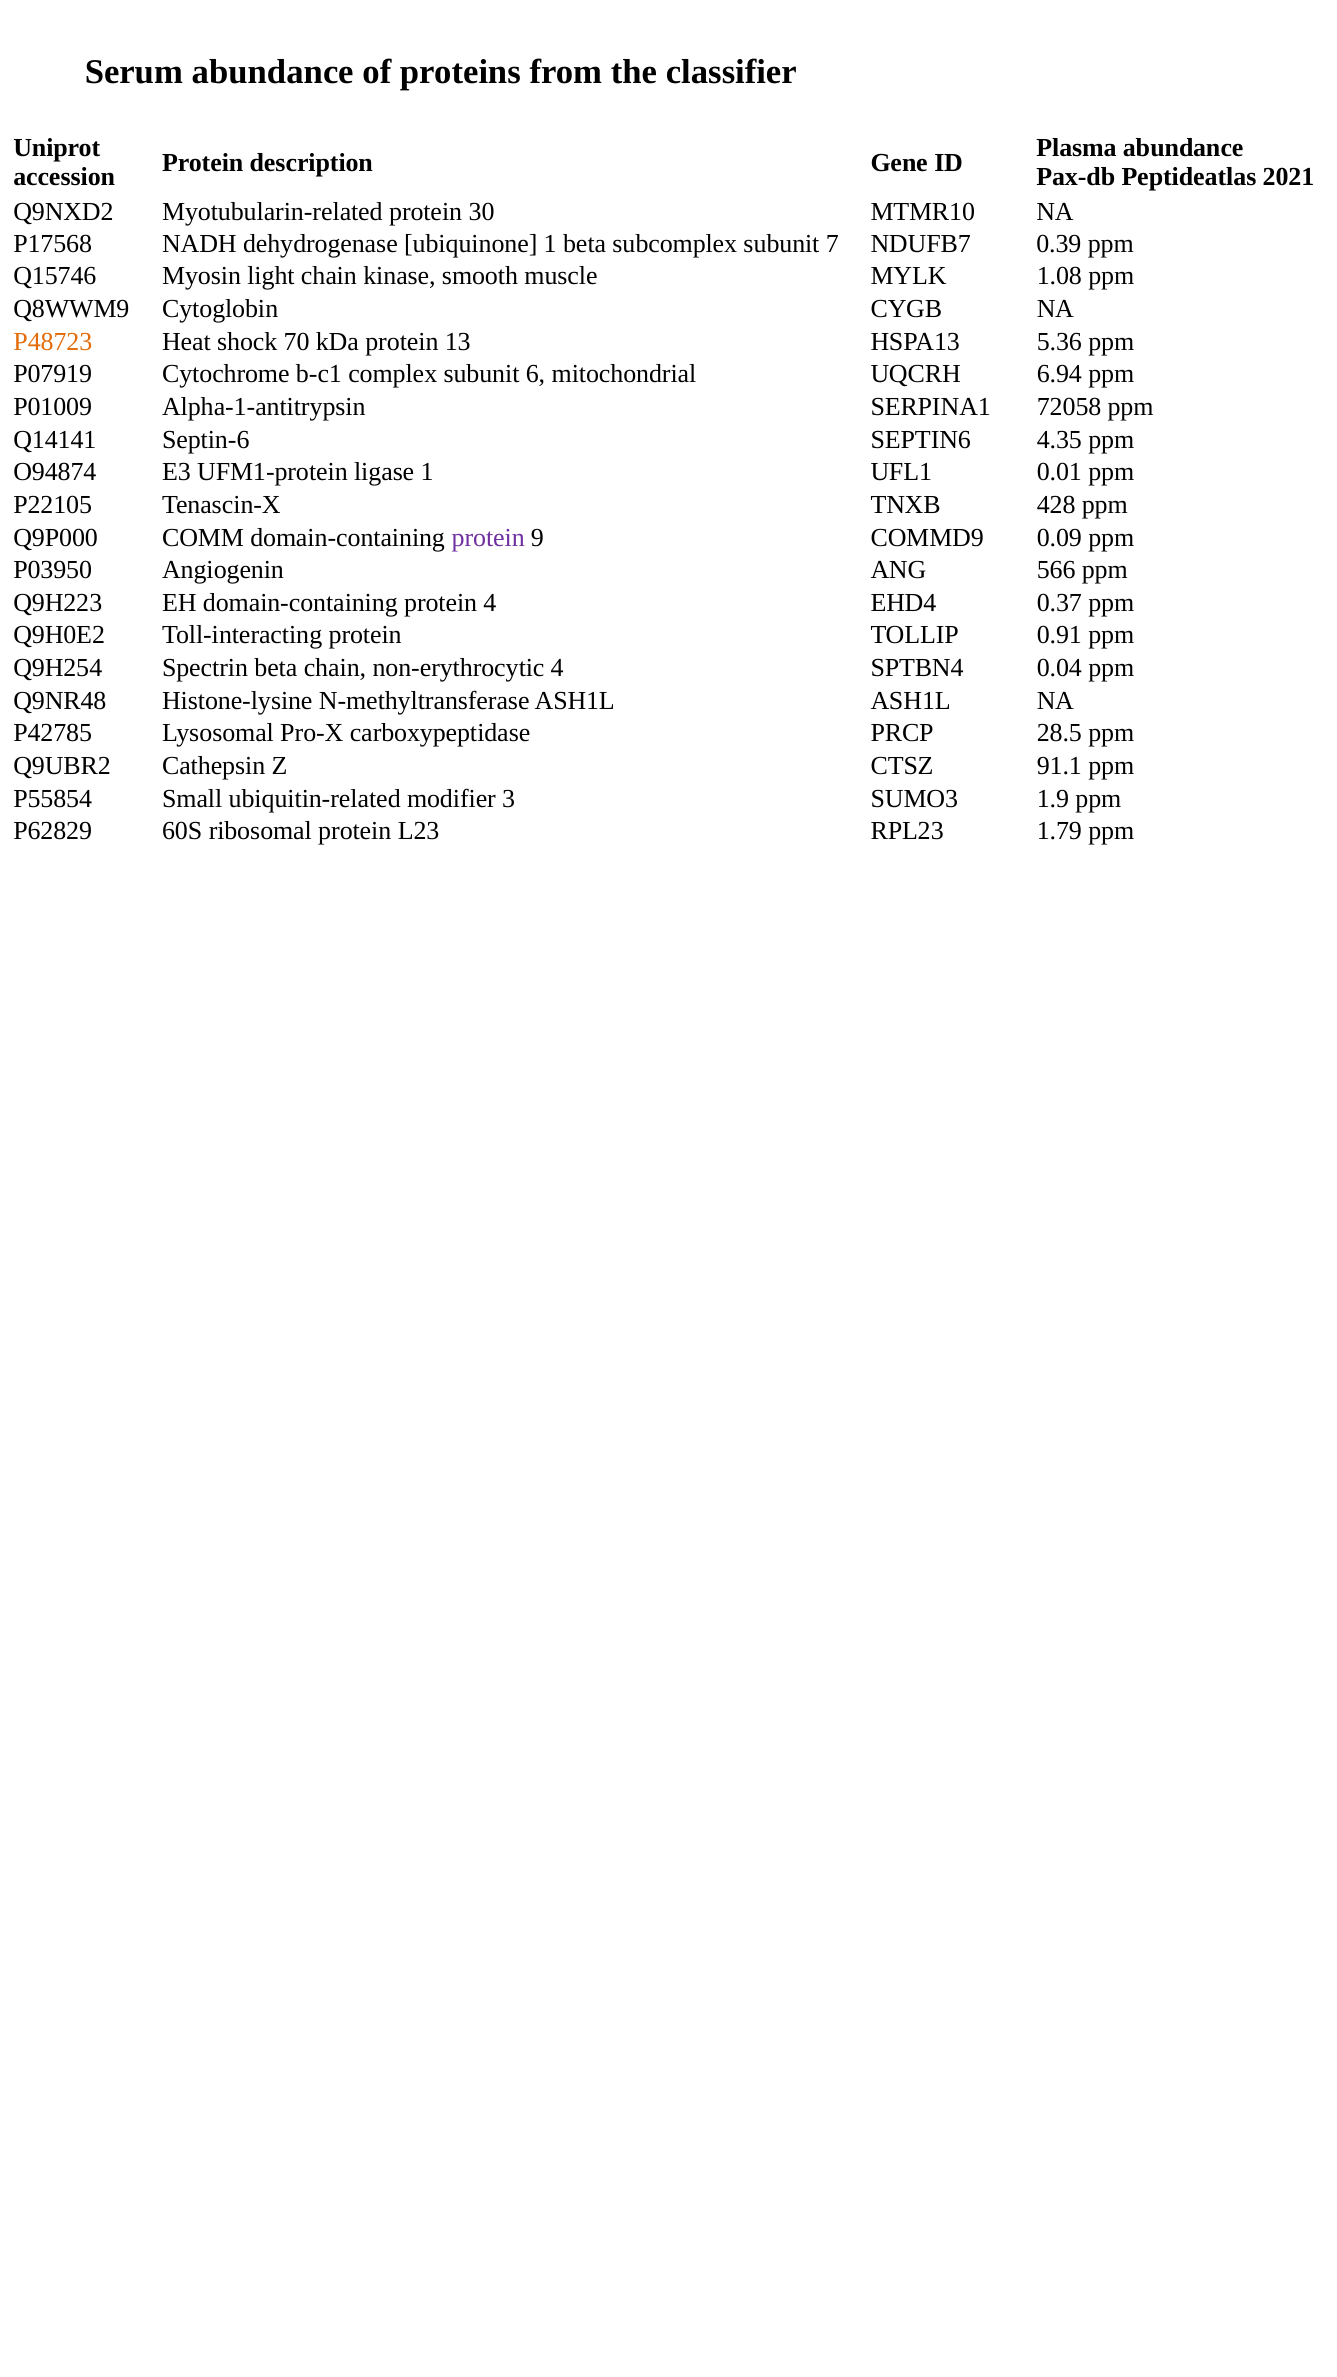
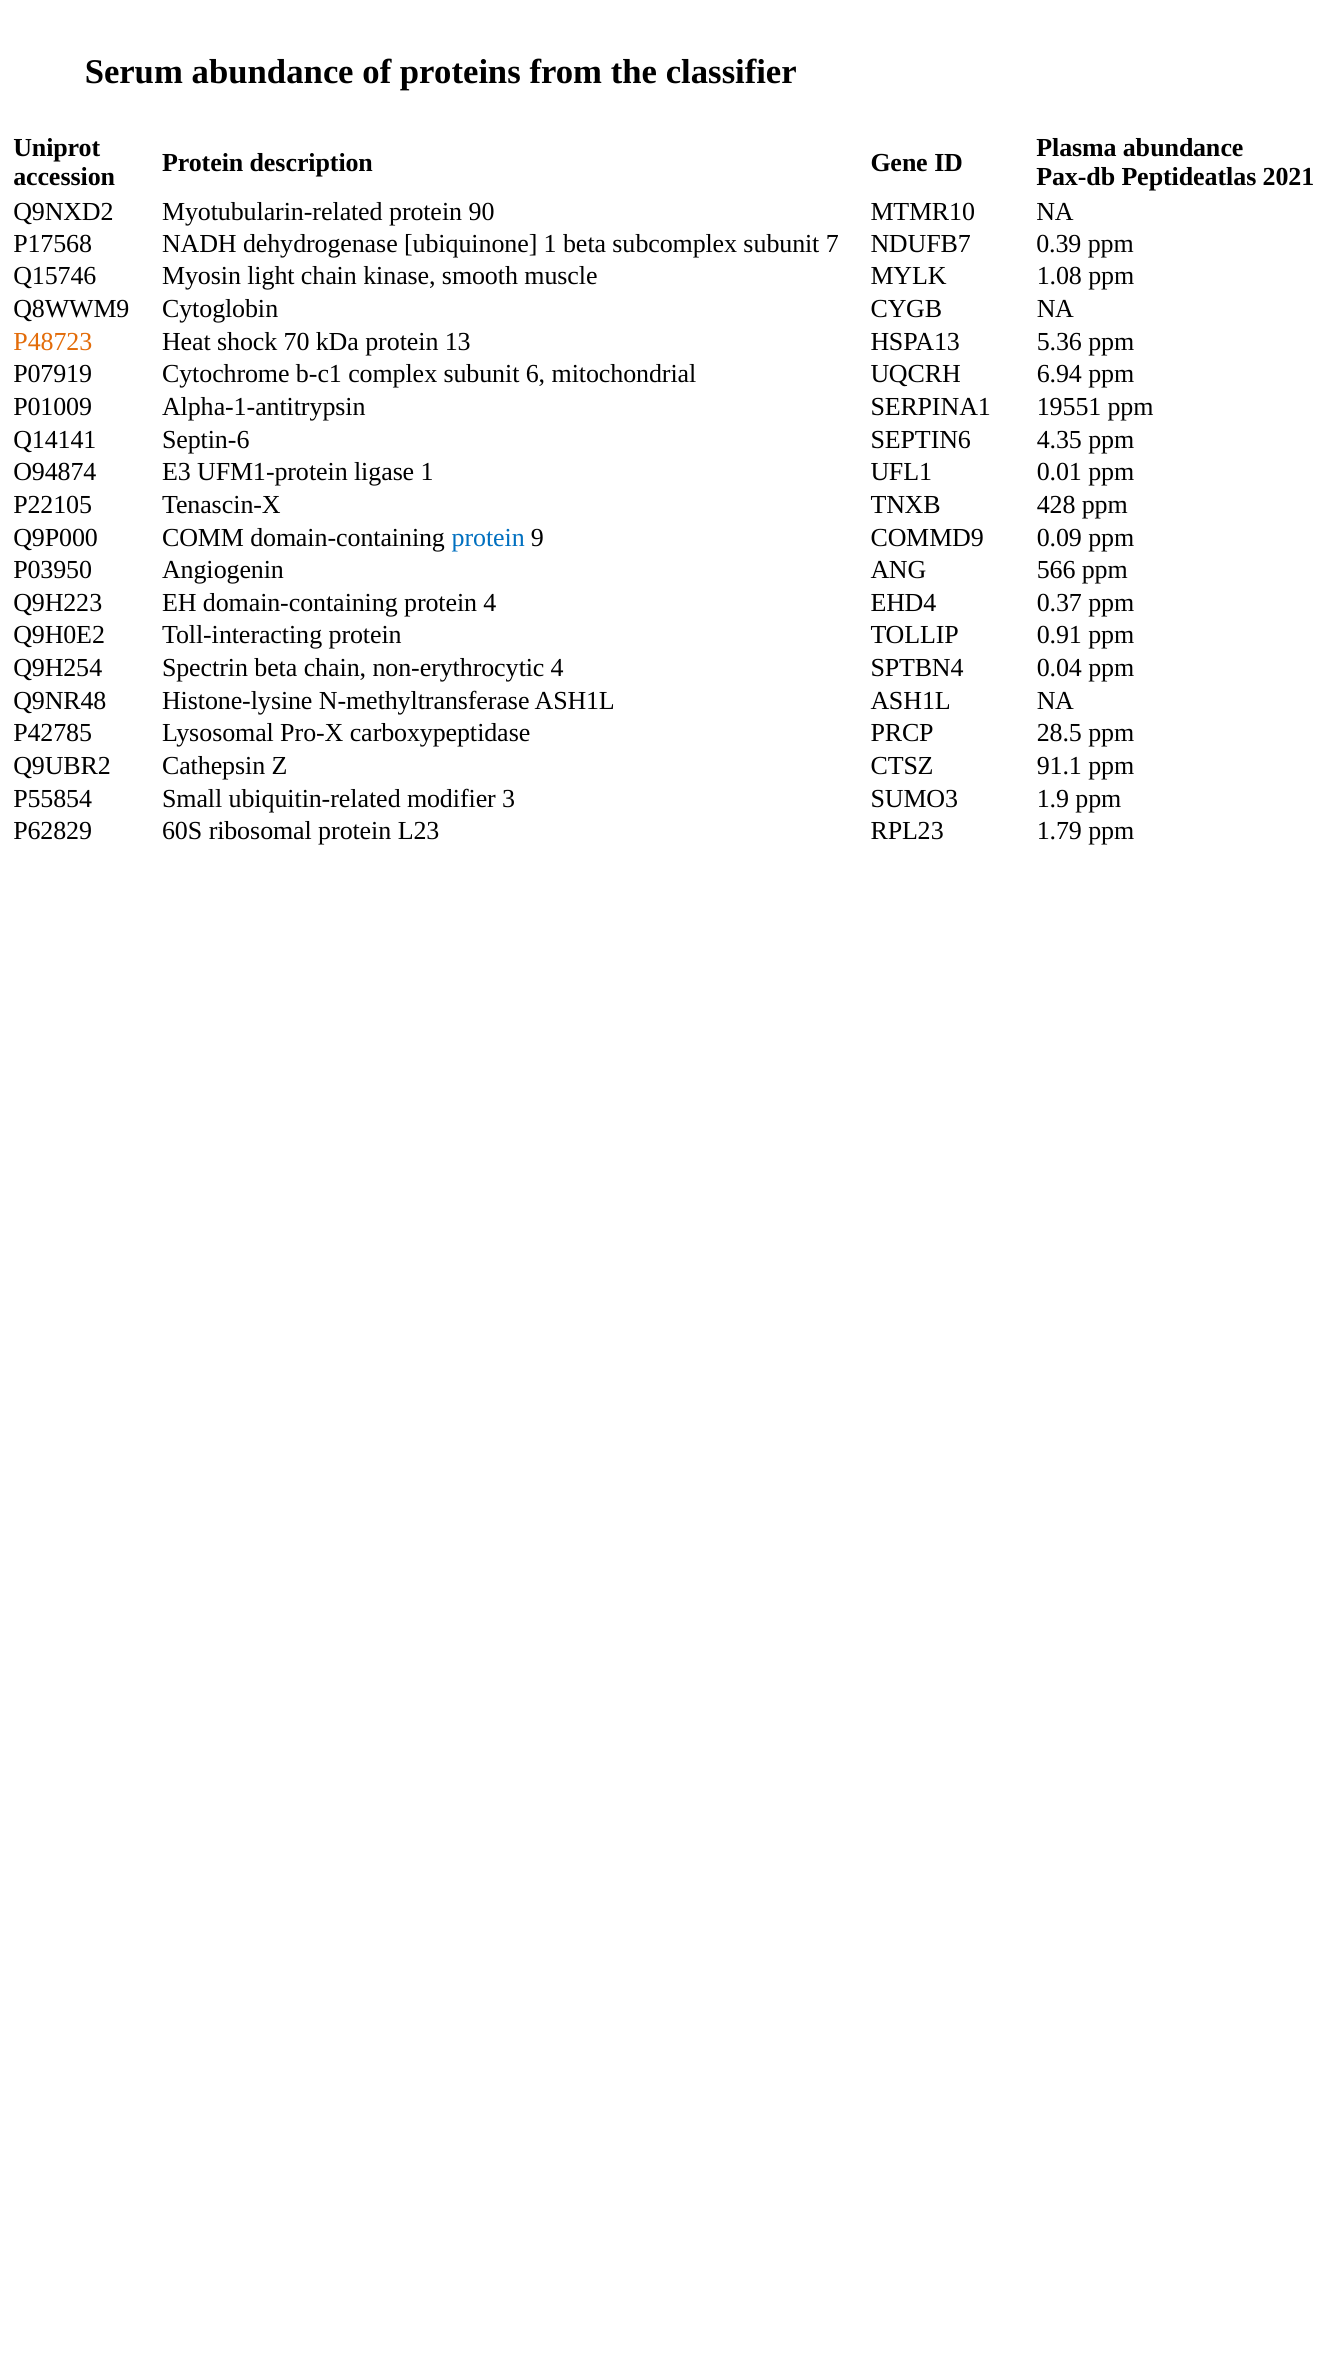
30: 30 -> 90 (482, 212)
72058: 72058 -> 19551 (1069, 407)
protein colour: purple -> blue (488, 537)
